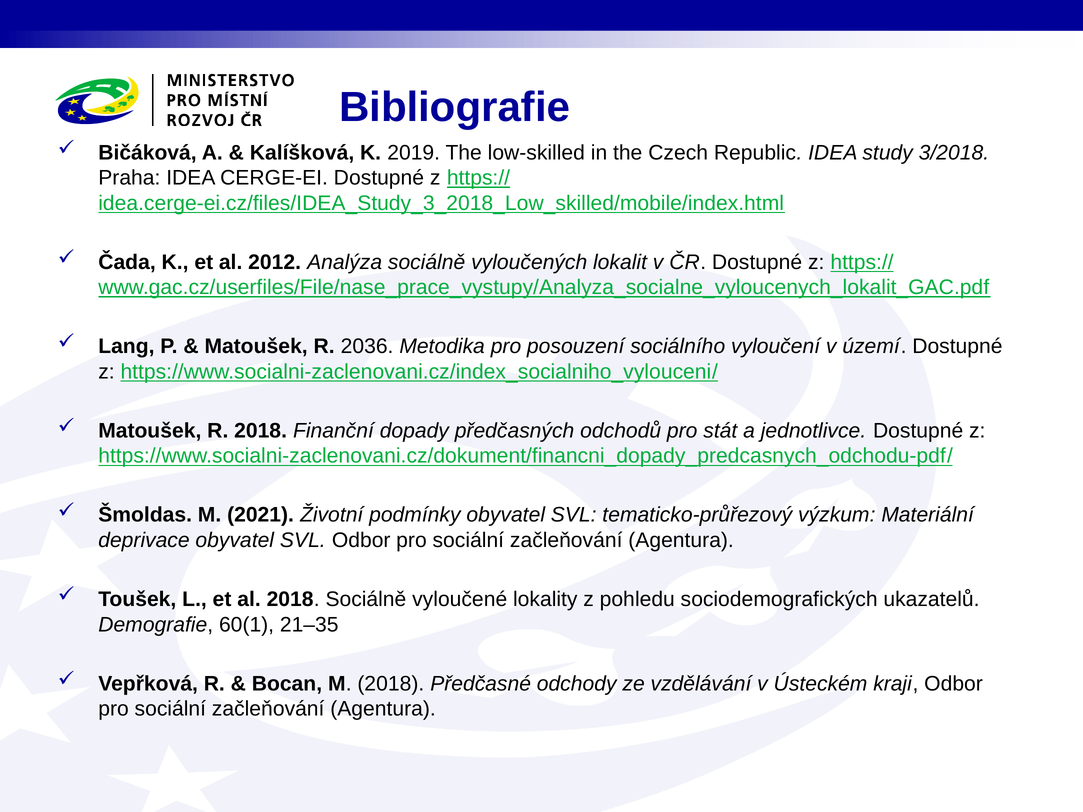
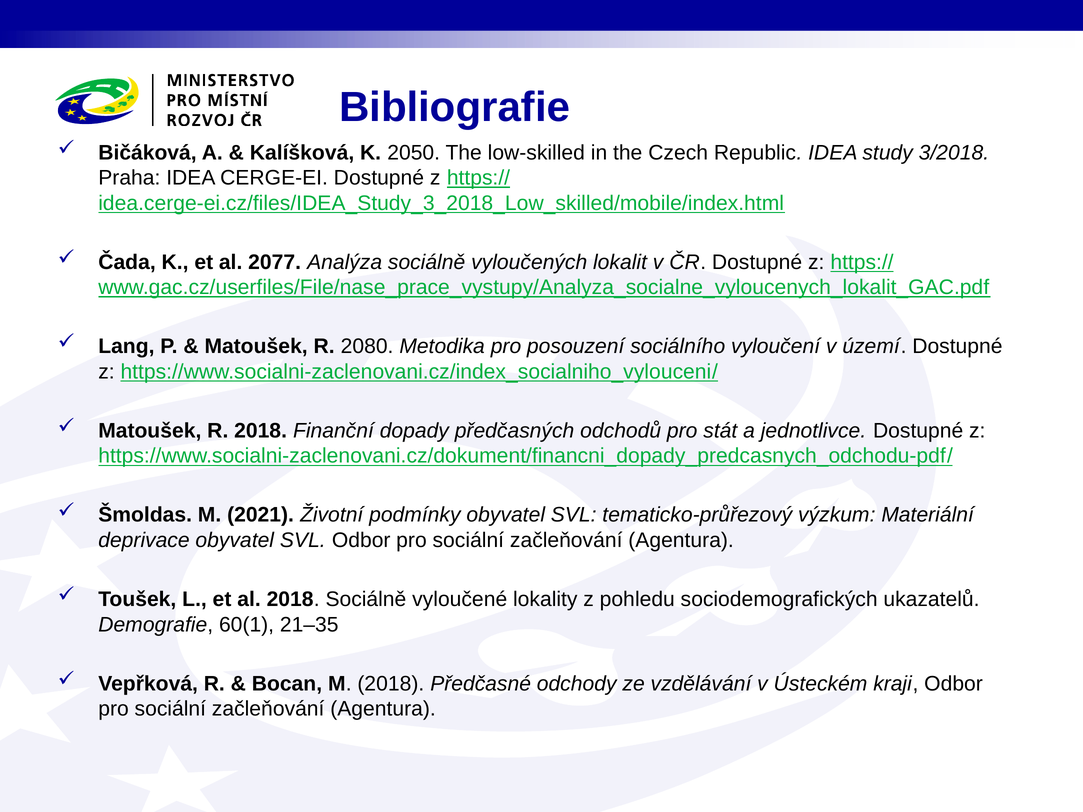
2019: 2019 -> 2050 (414, 153)
2012: 2012 -> 2077 (275, 262)
2036: 2036 -> 2080 (367, 347)
